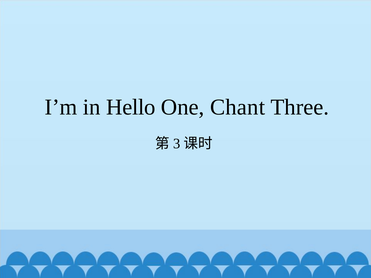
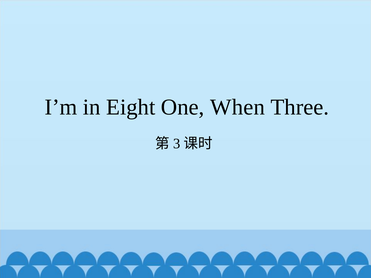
Hello: Hello -> Eight (131, 107)
Chant: Chant -> When (238, 107)
